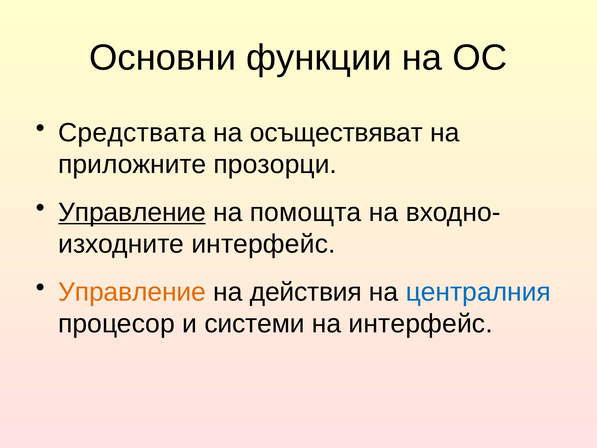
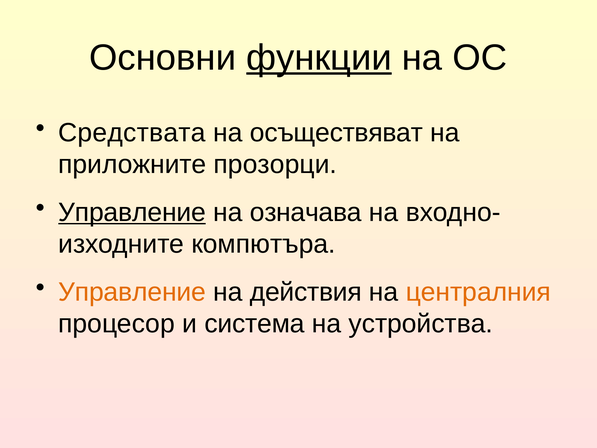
функции underline: none -> present (319, 58)
помощта: помощта -> означава (306, 212)
интерфейс: интерфейс -> компютъра (263, 244)
централния colour: blue -> orange (478, 292)
системи: системи -> система (254, 324)
на интерфейс: интерфейс -> устройства (421, 324)
